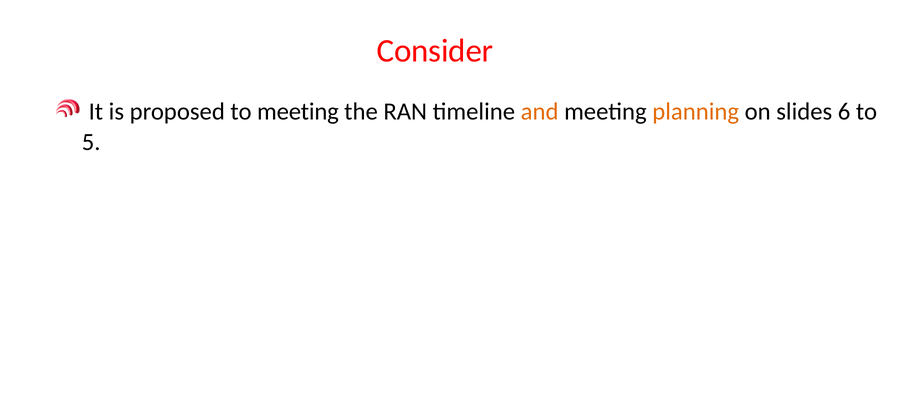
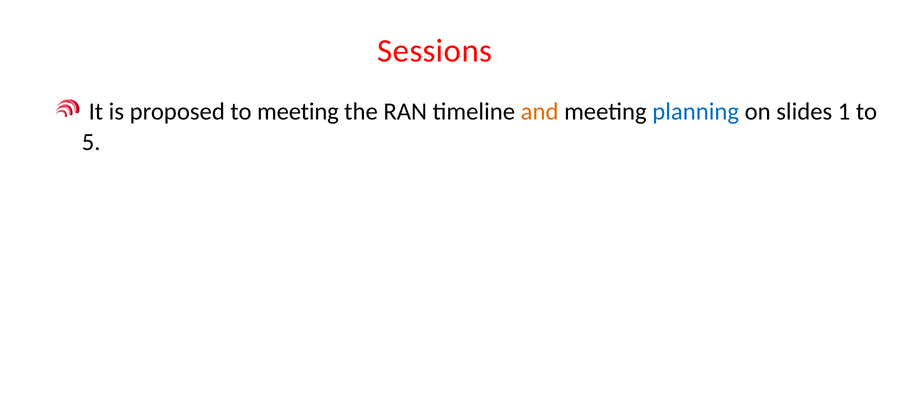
Consider: Consider -> Sessions (435, 51)
planning colour: orange -> blue (696, 112)
6: 6 -> 1 (844, 112)
